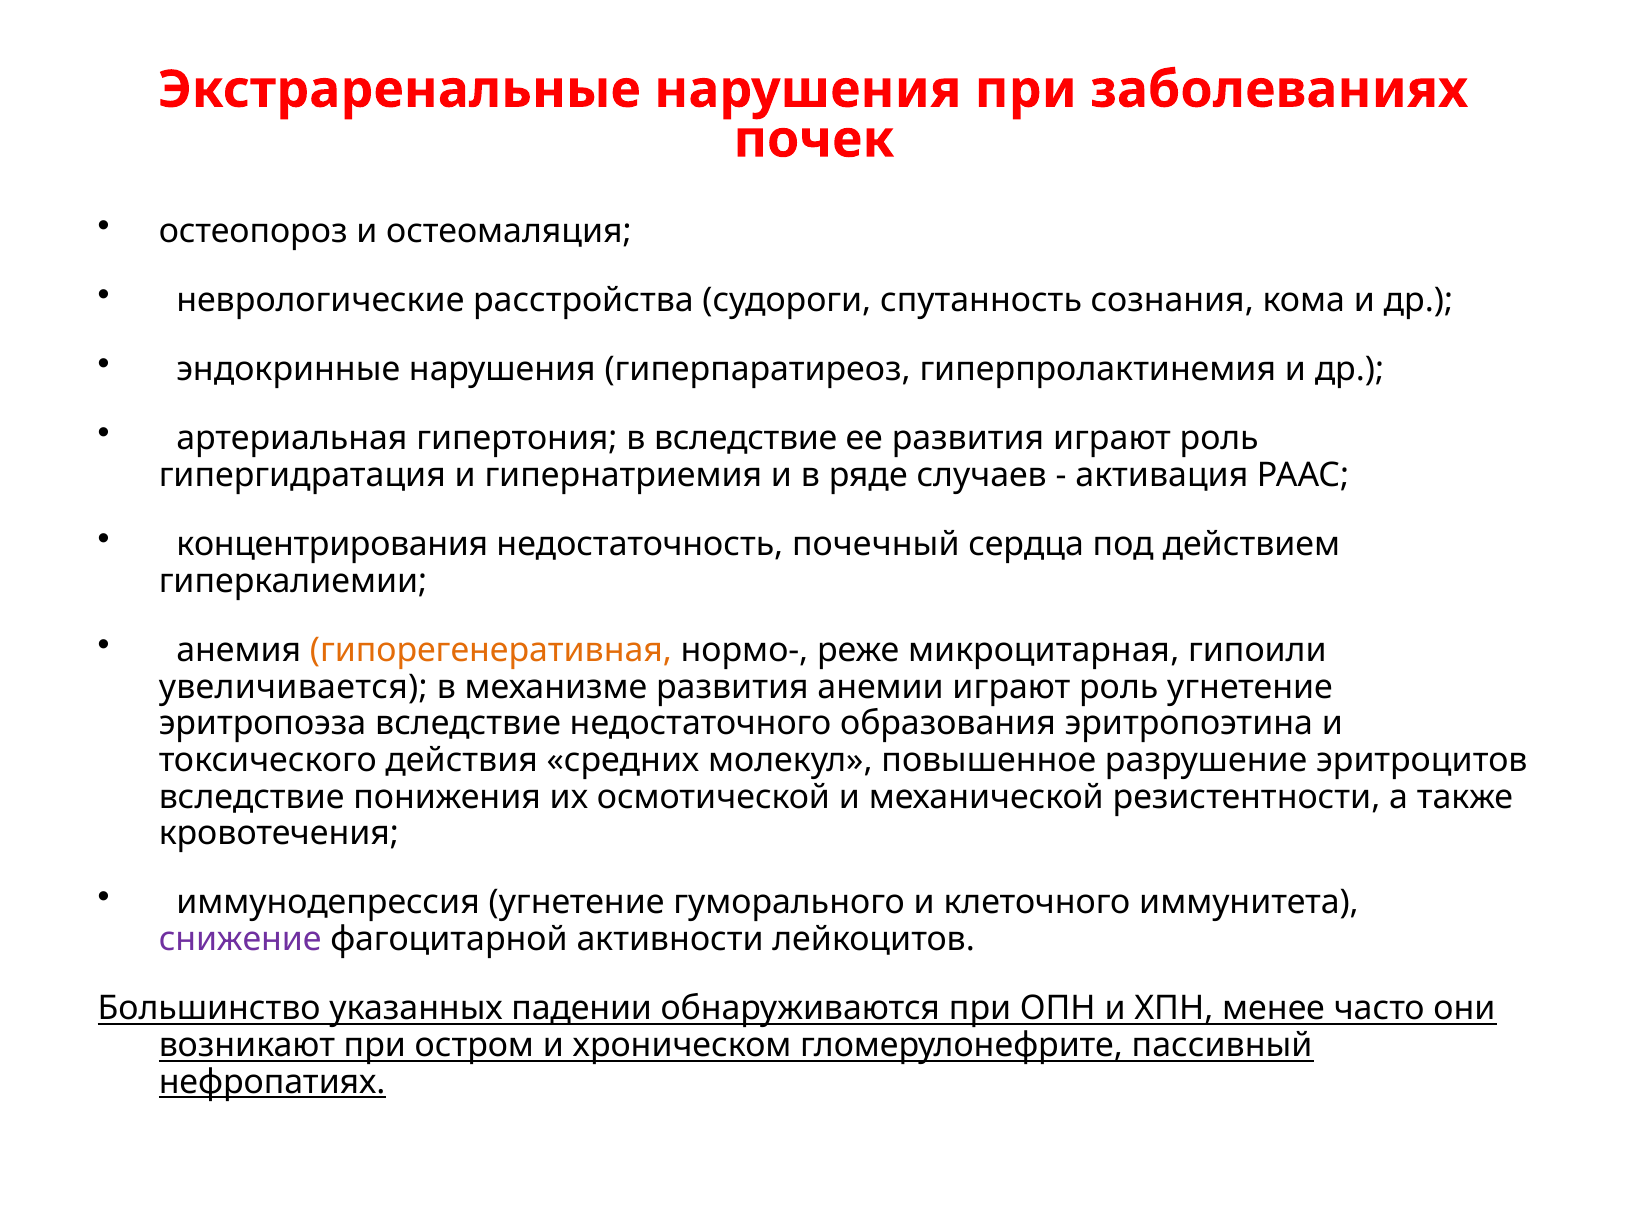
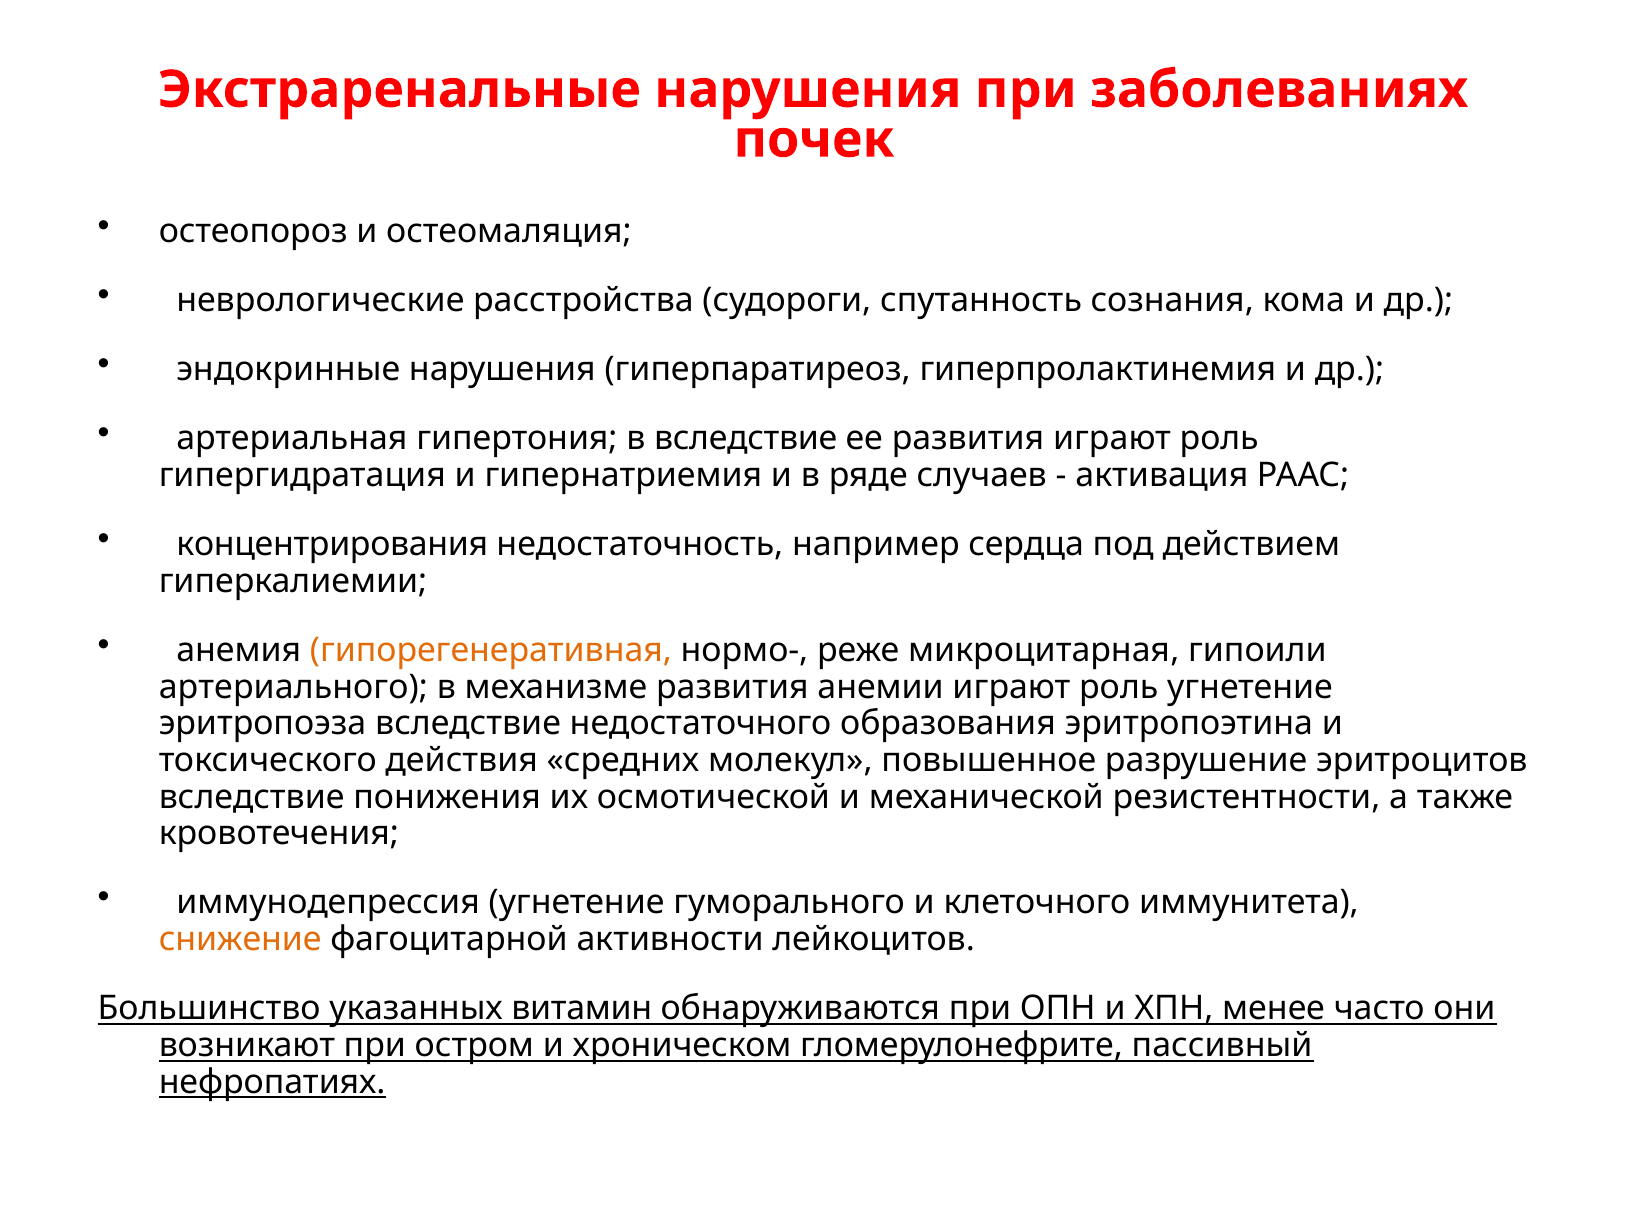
почечный: почечный -> например (876, 544)
увеличивается: увеличивается -> артериального (293, 687)
снижение colour: purple -> orange (240, 939)
падении: падении -> витамин (582, 1008)
